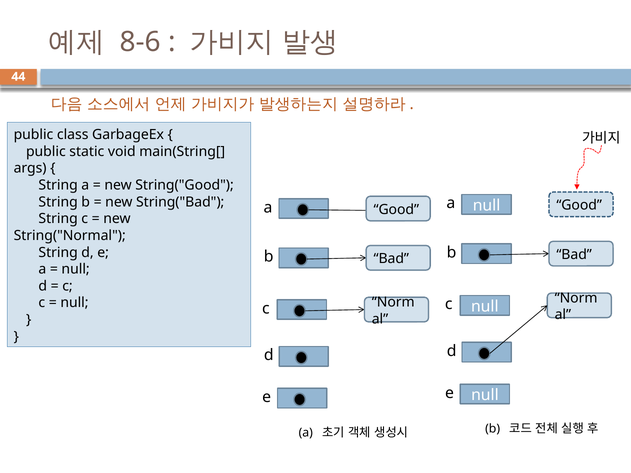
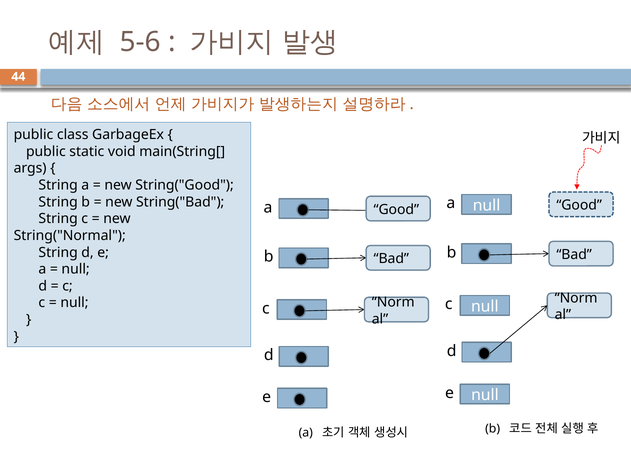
8-6: 8-6 -> 5-6 (140, 42)
